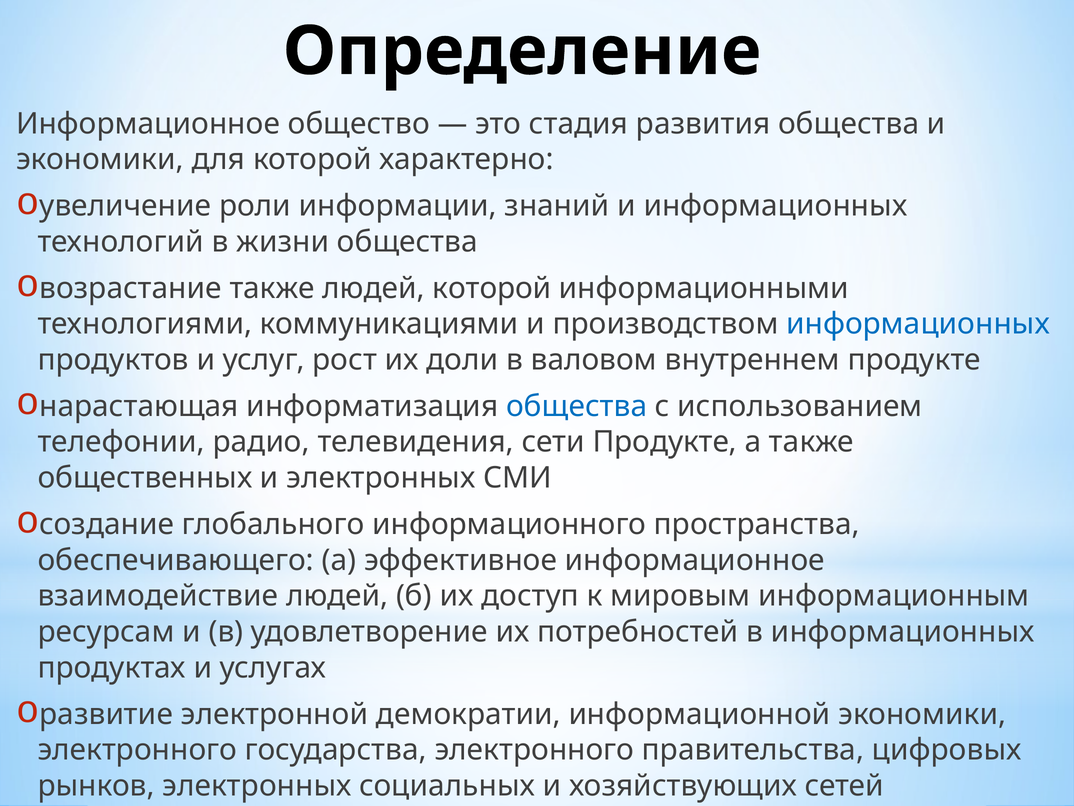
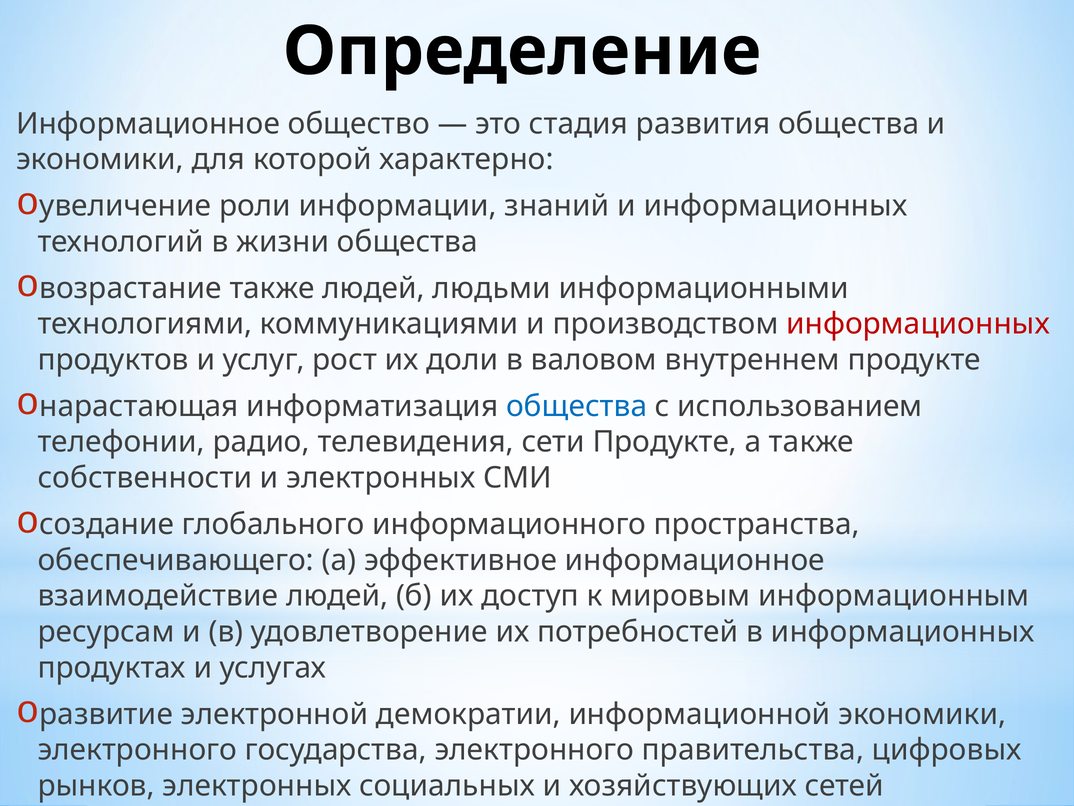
людей которой: которой -> людьми (492, 288)
информационных colour: blue -> red (918, 324)
общественных: общественных -> собственности (145, 478)
